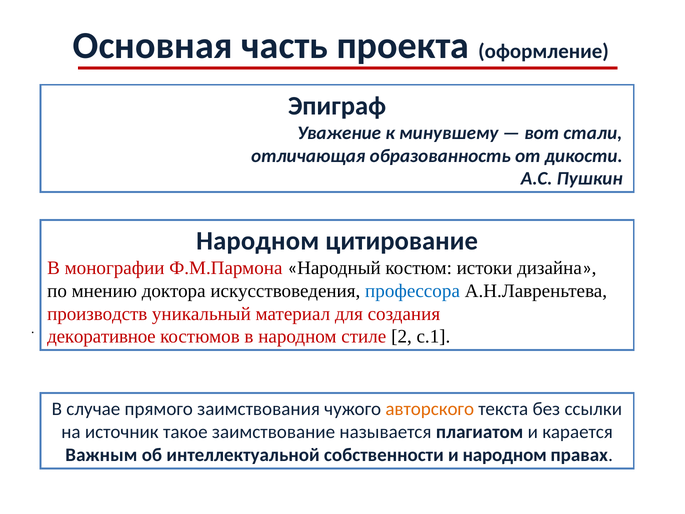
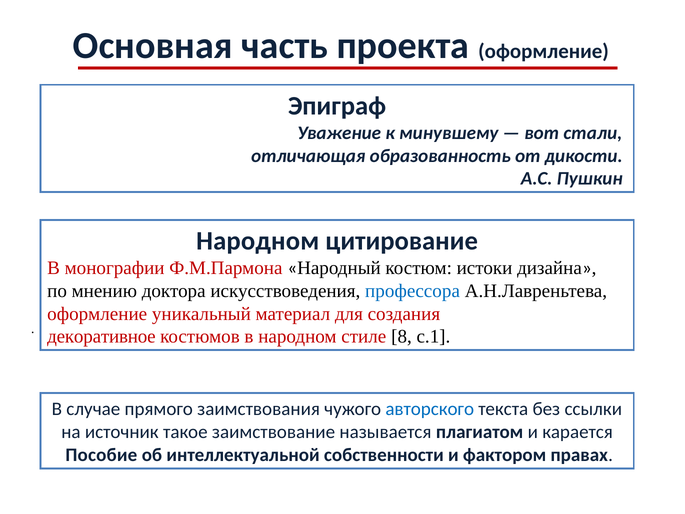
производств: производств -> оформление (97, 314)
2: 2 -> 8 (402, 336)
авторского colour: orange -> blue (430, 409)
Важным: Важным -> Пособие (101, 455)
и народном: народном -> фактором (505, 455)
